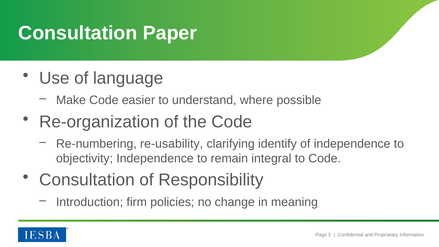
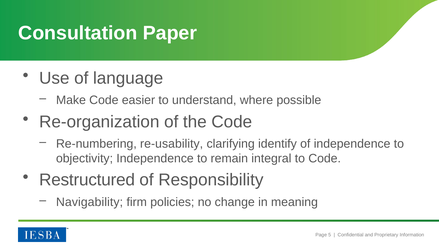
Consultation: Consultation -> Restructured (87, 180)
Introduction: Introduction -> Navigability (90, 202)
